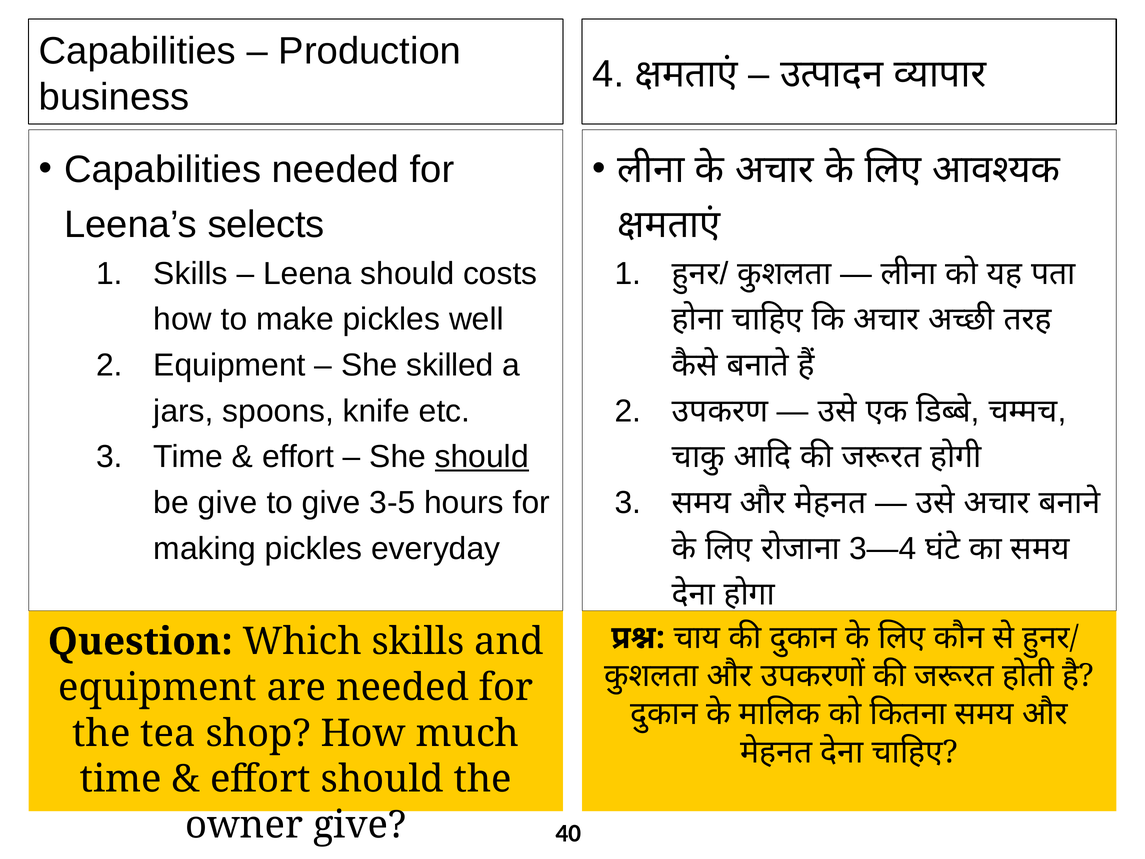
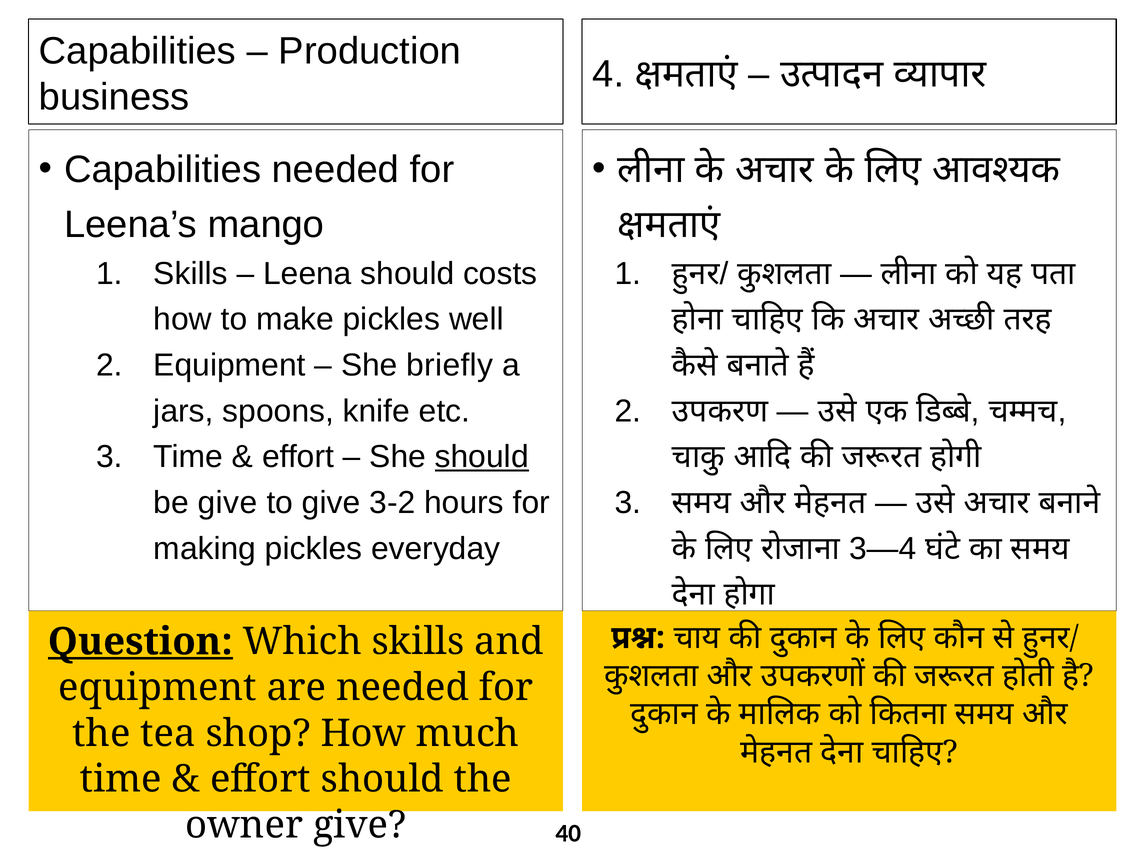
selects: selects -> mango (266, 224)
skilled: skilled -> briefly (450, 365)
3-5: 3-5 -> 3-2 (392, 503)
Question underline: none -> present (140, 642)
